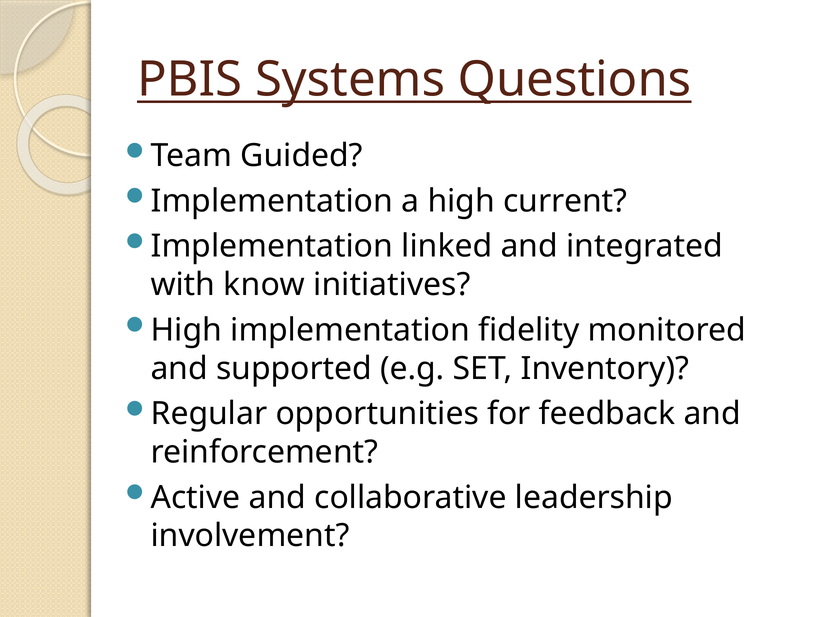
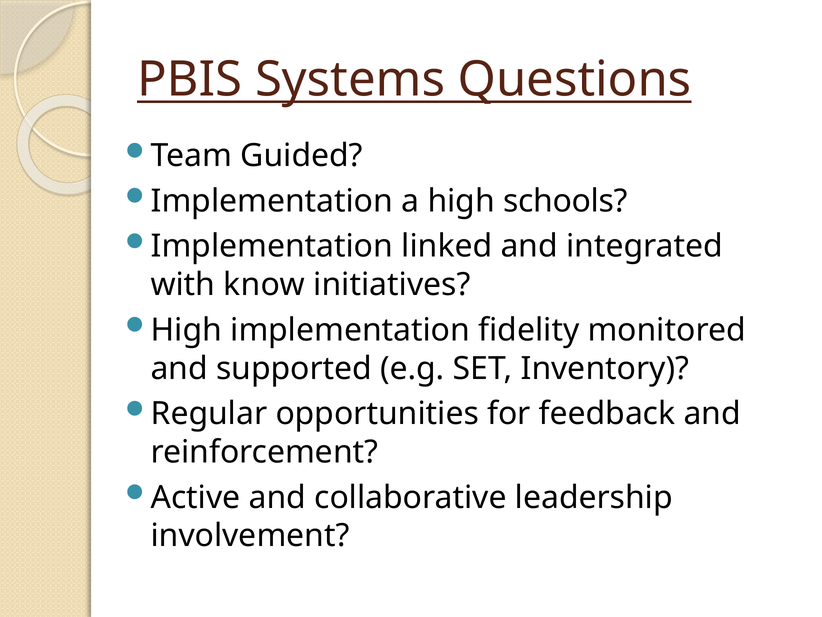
current: current -> schools (565, 201)
